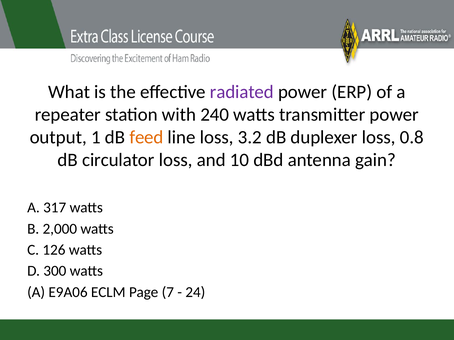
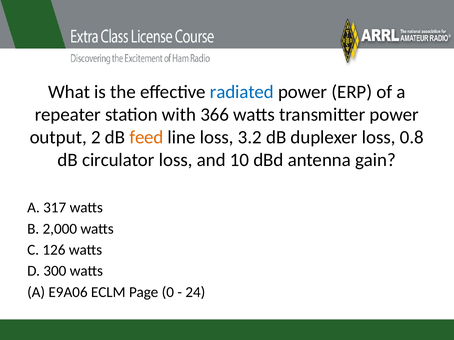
radiated colour: purple -> blue (242, 92)
240: 240 -> 366 (215, 115)
1: 1 -> 2 (96, 137)
7: 7 -> 0 (168, 293)
